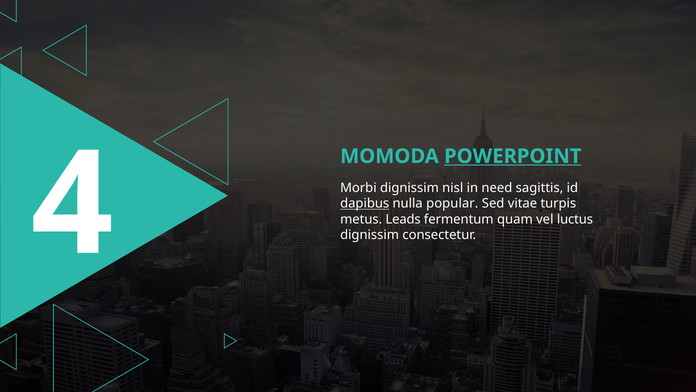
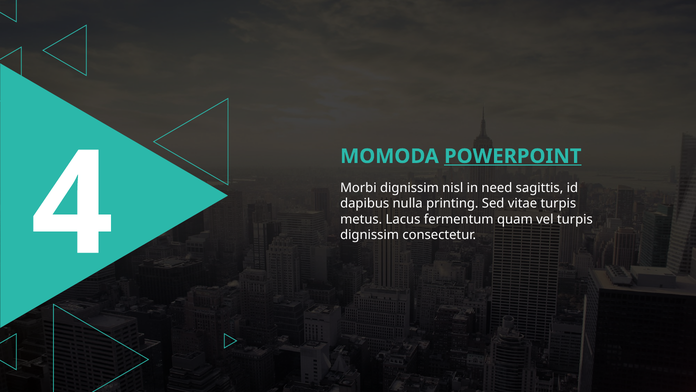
dapibus underline: present -> none (365, 203)
popular: popular -> printing (452, 203)
Leads: Leads -> Lacus (403, 219)
vel luctus: luctus -> turpis (575, 219)
